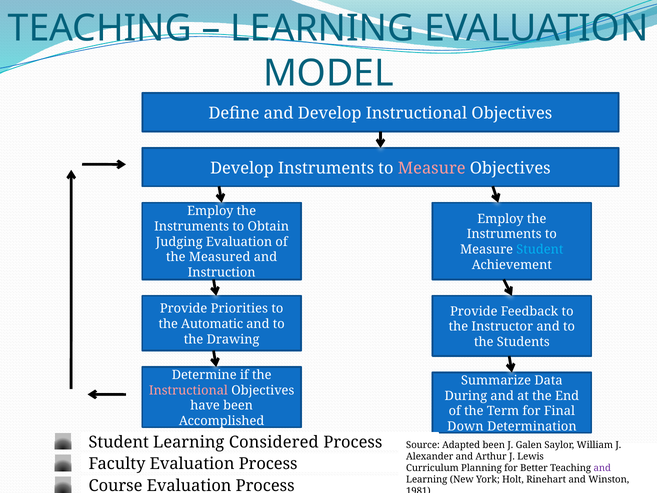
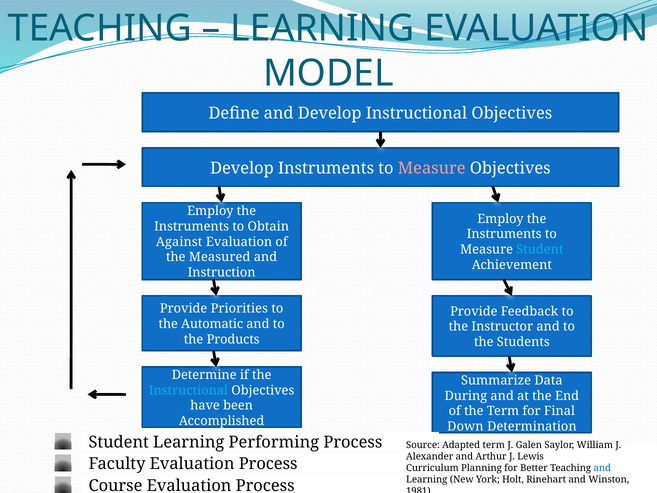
Judging: Judging -> Against (179, 242)
Drawing: Drawing -> Products (233, 339)
Instructional colour: pink -> light blue (188, 390)
Considered: Considered -> Performing (274, 442)
Adapted been: been -> term (494, 445)
and colour: purple -> blue (602, 468)
